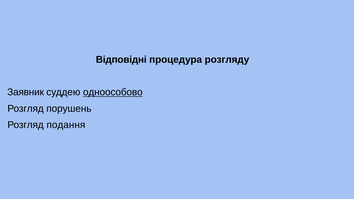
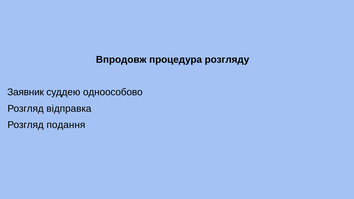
Відповідні: Відповідні -> Впродовж (121, 60)
одноособово underline: present -> none (113, 92)
порушень: порушень -> відправка (69, 109)
